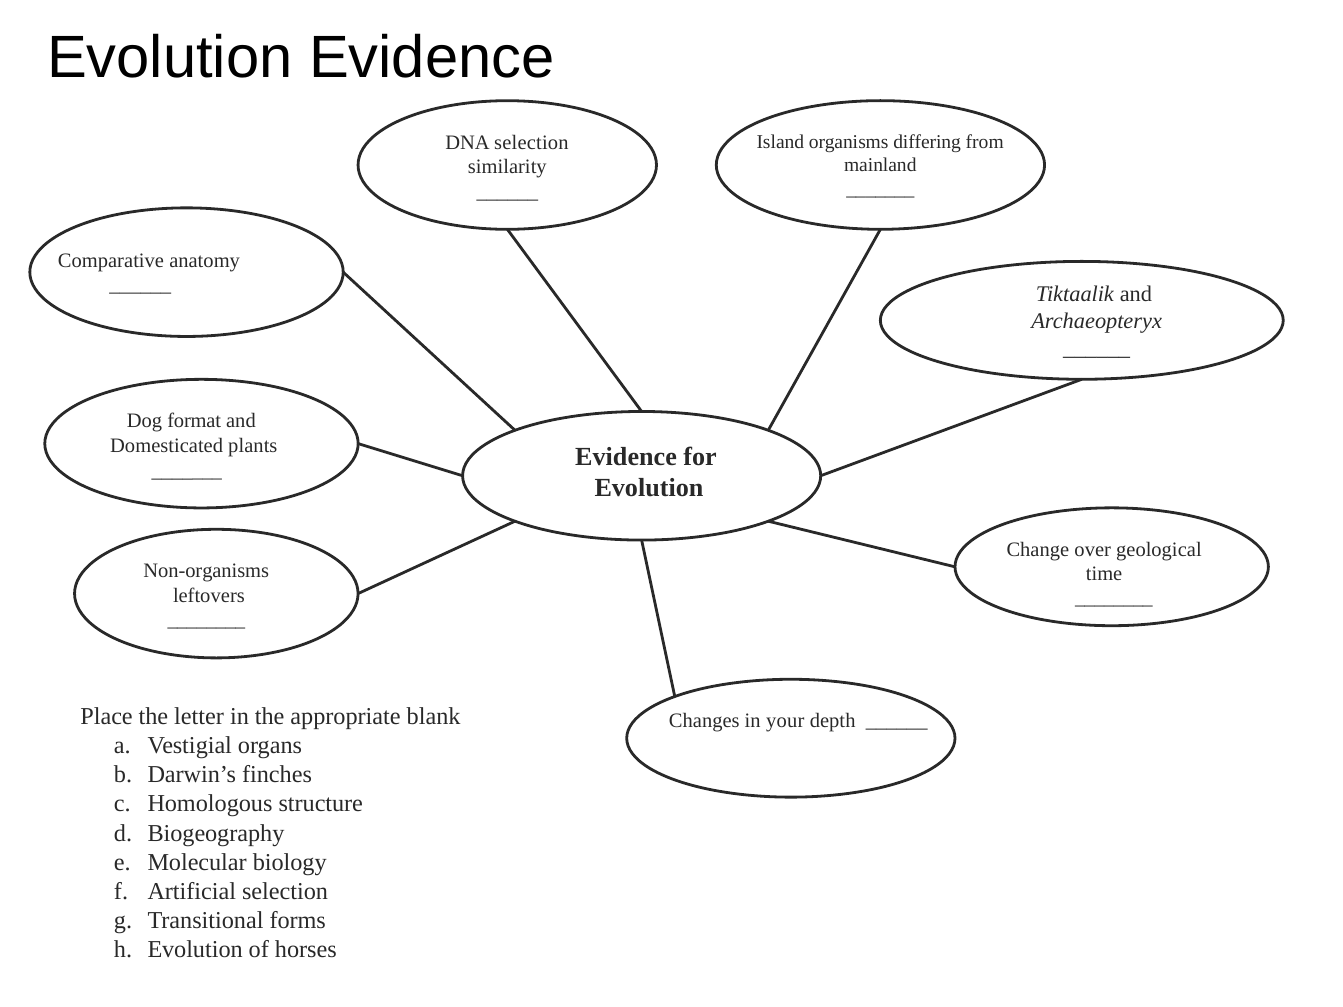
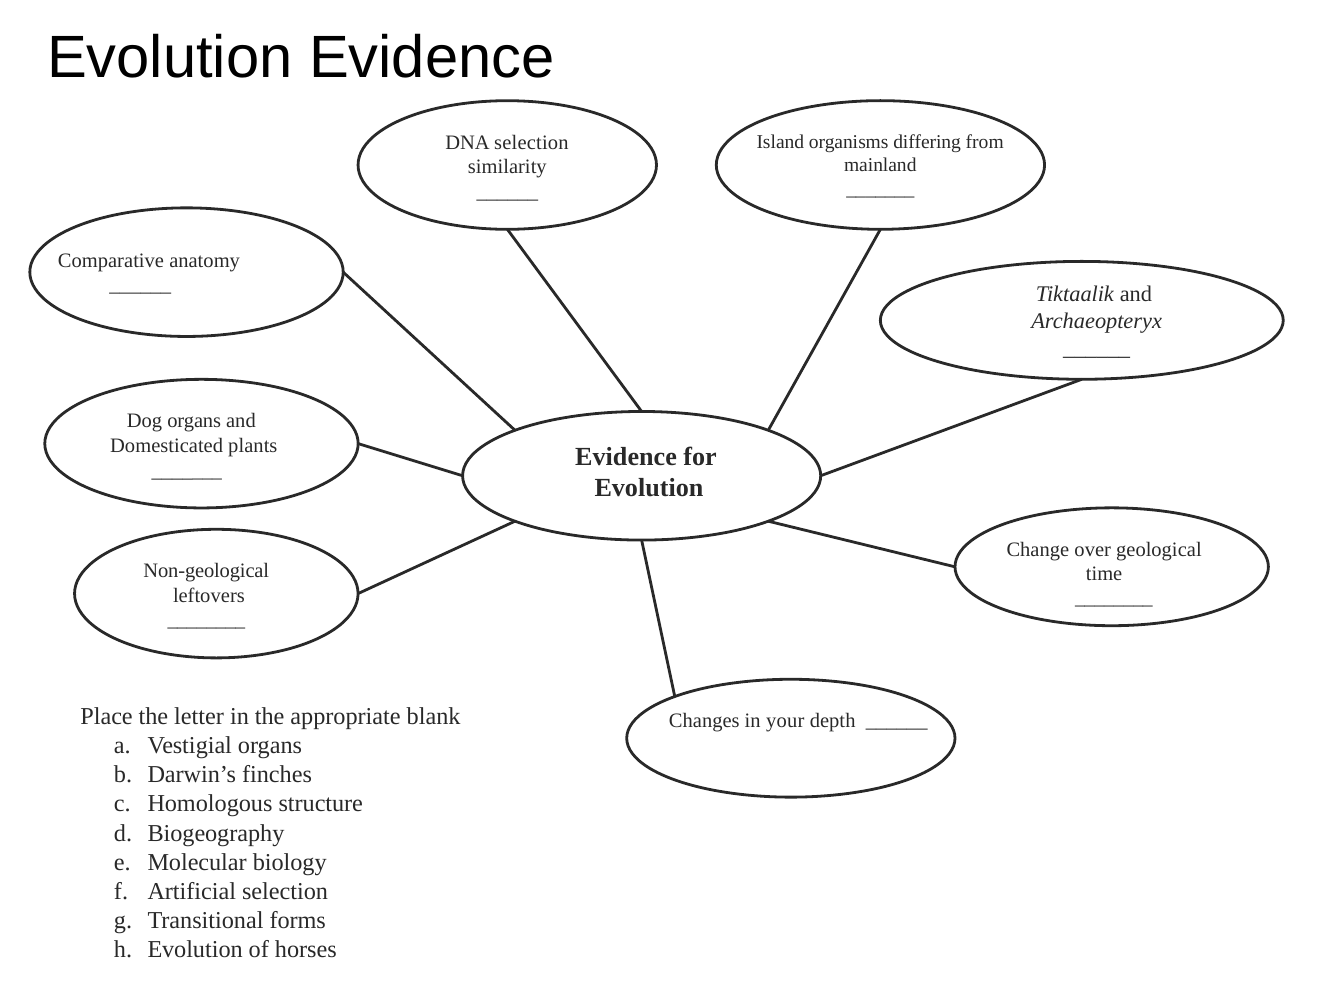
Dog format: format -> organs (194, 421)
Non-organisms: Non-organisms -> Non-geological (206, 571)
